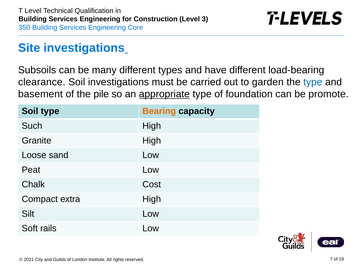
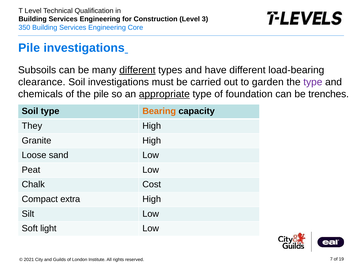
Site: Site -> Pile (29, 48)
different underline: none -> present (137, 70)
type colour: blue -> purple (313, 82)
basement: basement -> chemicals (40, 94)
promote: promote -> trenches (329, 94)
Such: Such -> They (32, 126)
rails: rails -> light (48, 229)
